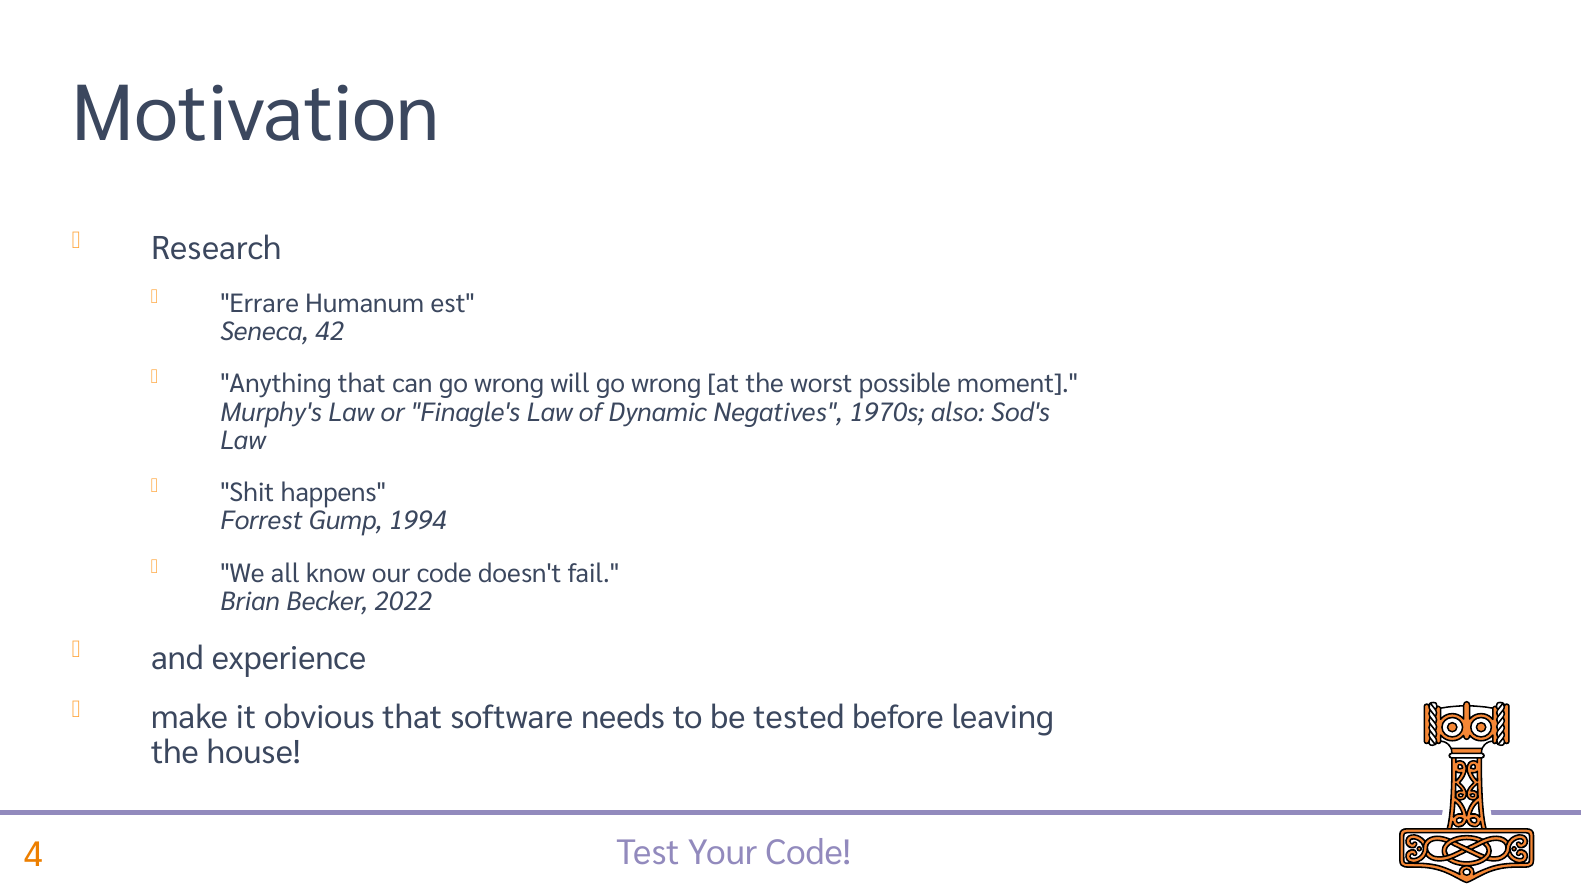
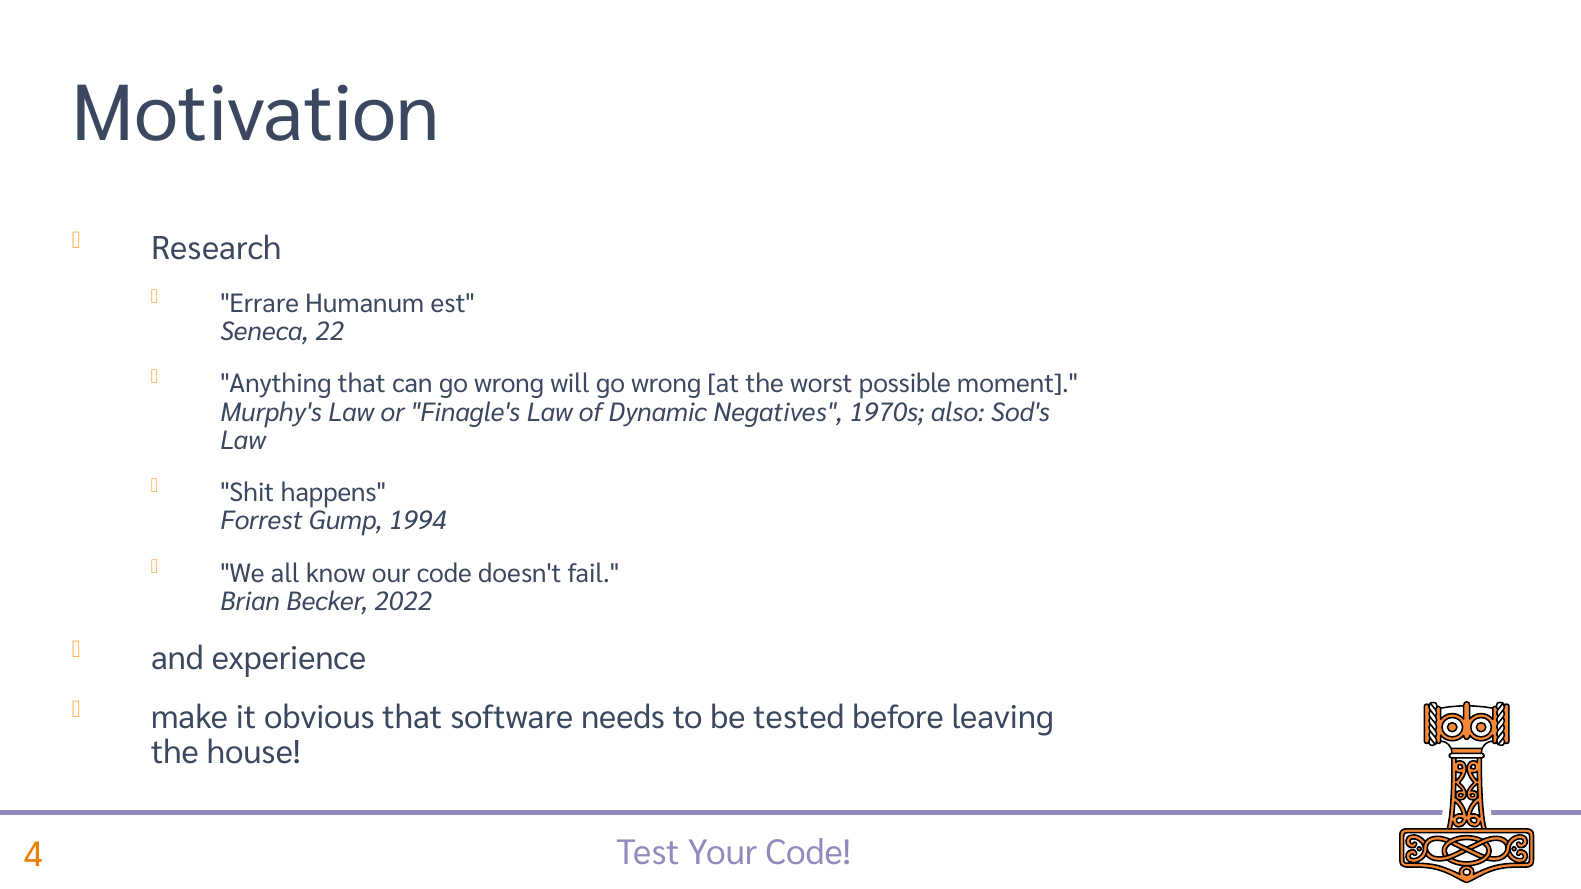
42: 42 -> 22 (330, 332)
